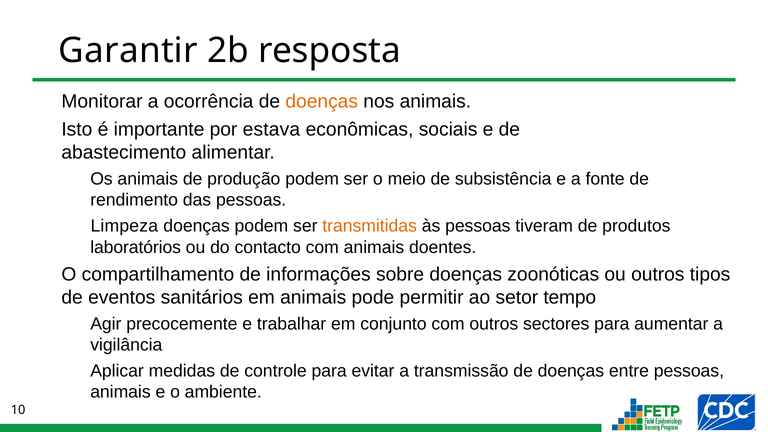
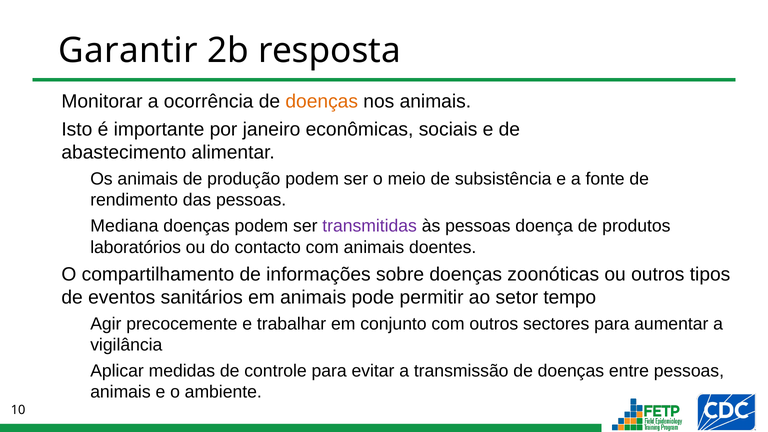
estava: estava -> janeiro (272, 129)
Limpeza: Limpeza -> Mediana (124, 226)
transmitidas colour: orange -> purple (370, 226)
tiveram: tiveram -> doença (544, 226)
